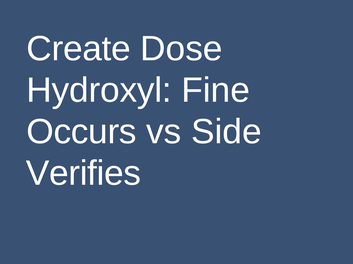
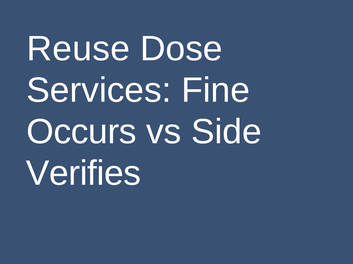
Create: Create -> Reuse (78, 49)
Hydroxyl: Hydroxyl -> Services (99, 90)
